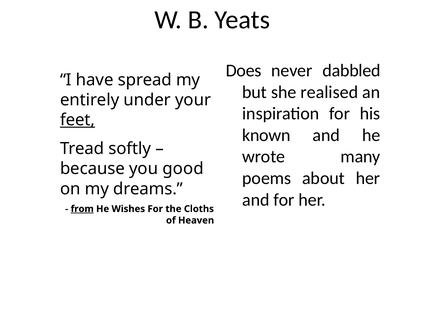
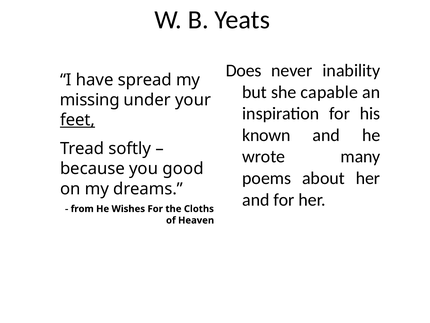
dabbled: dabbled -> inability (351, 70)
realised: realised -> capable (329, 92)
entirely: entirely -> missing (90, 100)
from underline: present -> none (82, 209)
